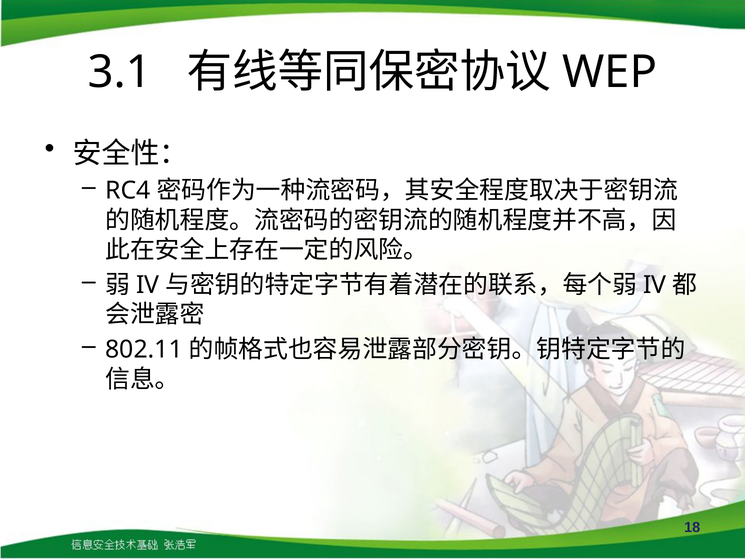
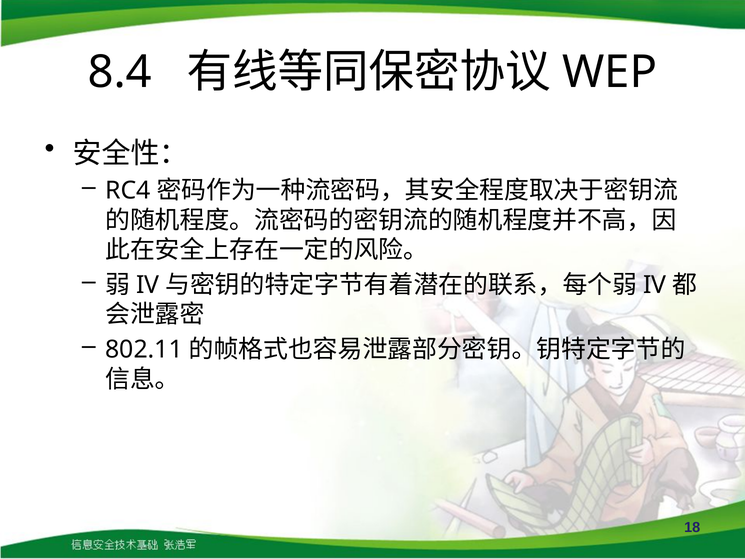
3.1: 3.1 -> 8.4 (120, 72)
